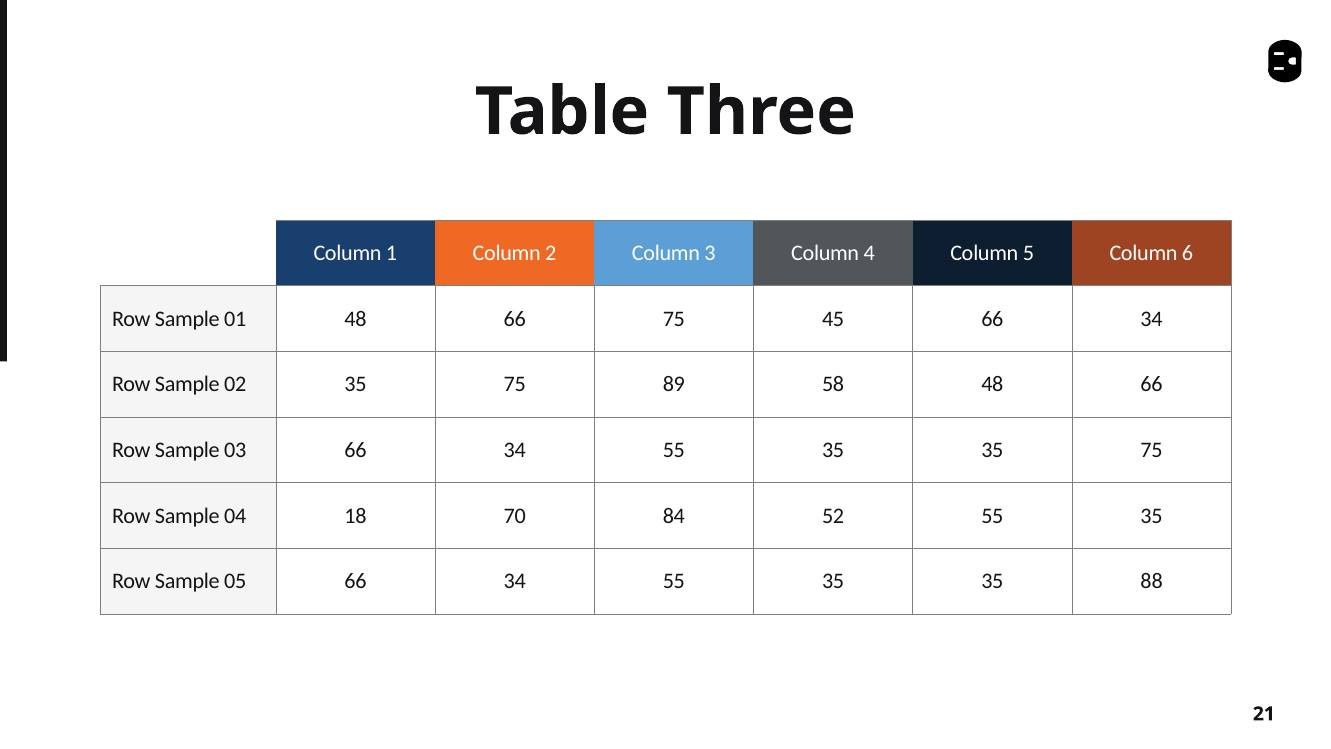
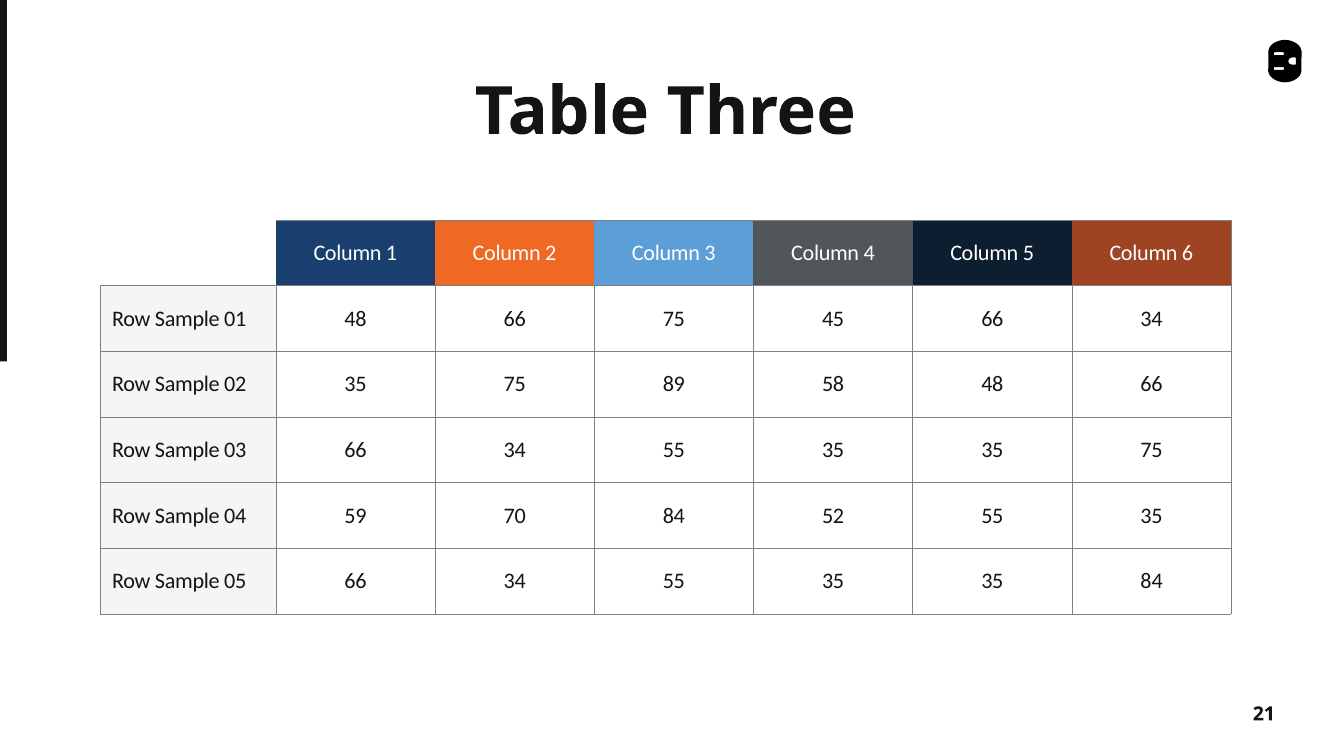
18: 18 -> 59 (356, 516)
35 88: 88 -> 84 (1152, 581)
